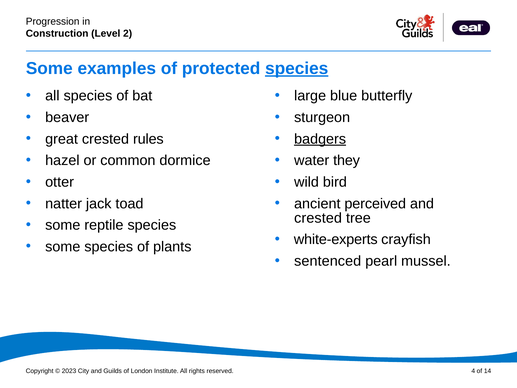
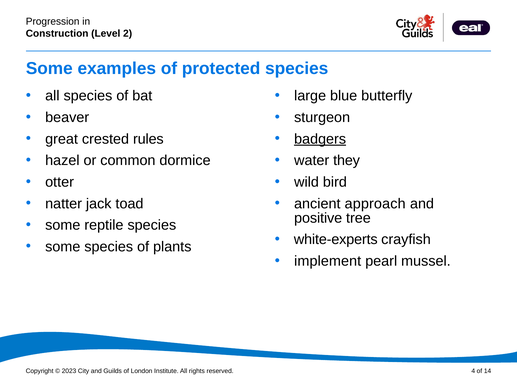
species underline: present -> none (297, 69)
perceived: perceived -> approach (375, 204)
crested: crested -> positive (318, 218)
sentenced: sentenced -> implement (328, 261)
